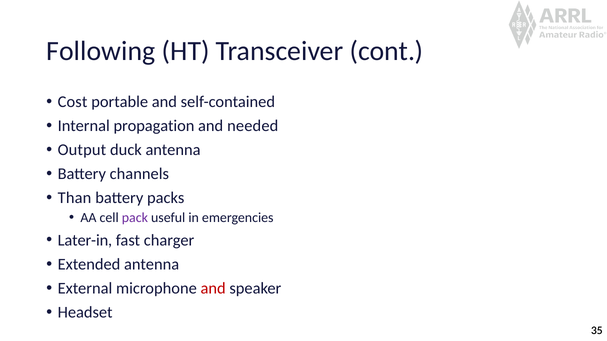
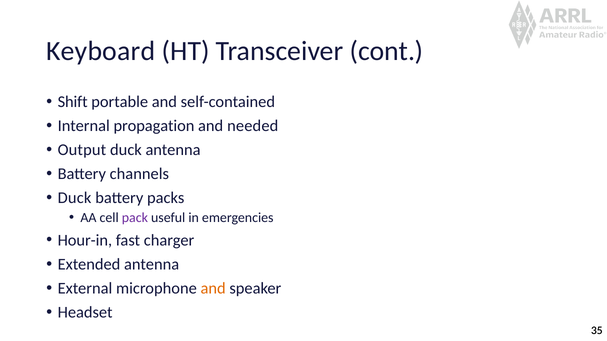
Following: Following -> Keyboard (101, 51)
Cost: Cost -> Shift (73, 102)
Than: Than -> Duck (75, 198)
Later-in: Later-in -> Hour-in (85, 240)
and colour: red -> orange (213, 289)
